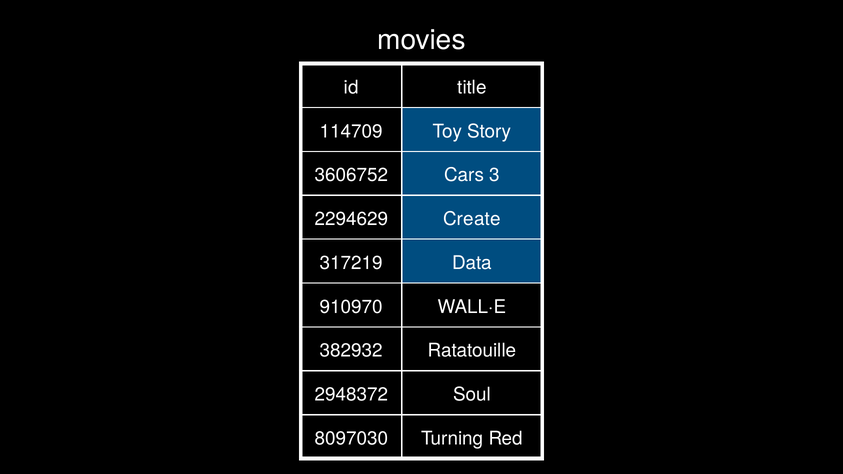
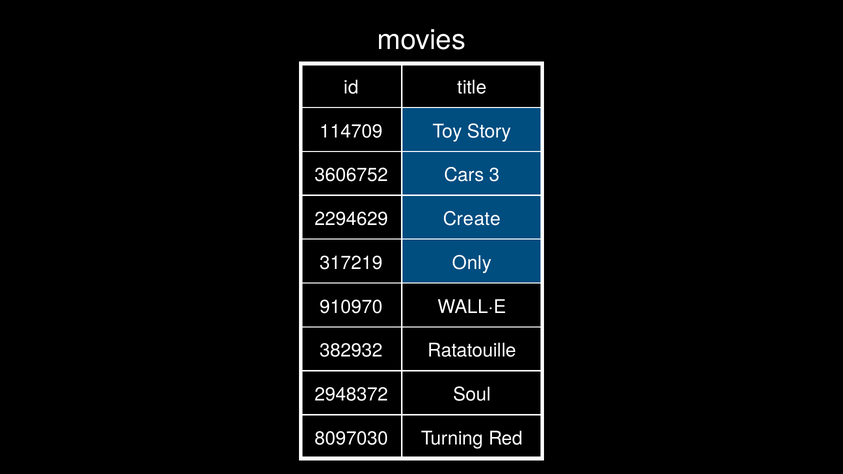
Data: Data -> Only (472, 263)
